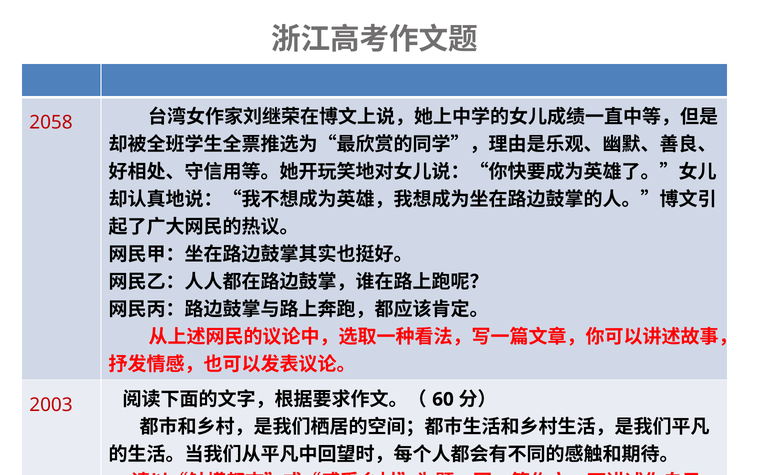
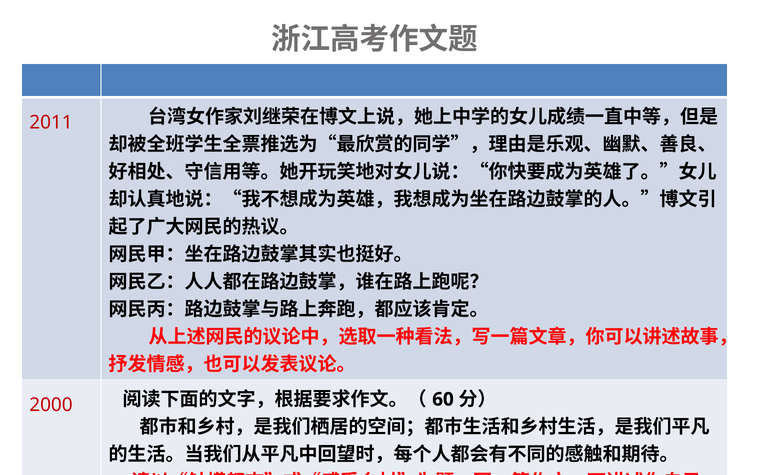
2058: 2058 -> 2011 (51, 122)
2003: 2003 -> 2000 (51, 405)
